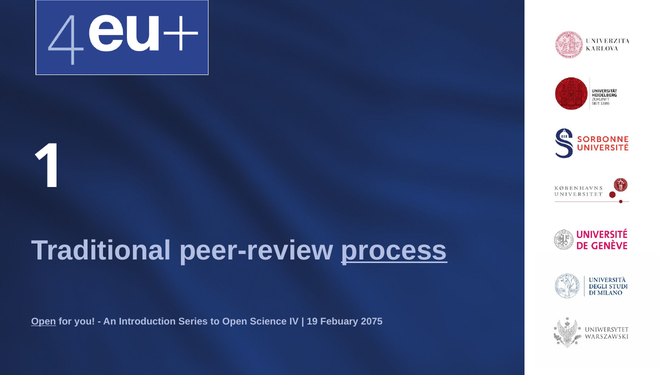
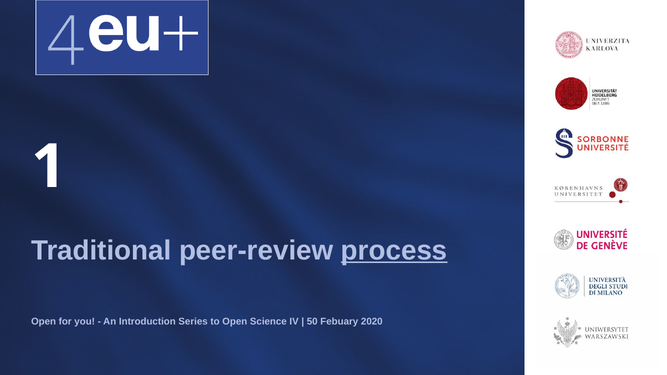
Open underline: present -> none (44, 322)
19: 19 -> 50 (312, 322)
2075: 2075 -> 2020 (372, 322)
